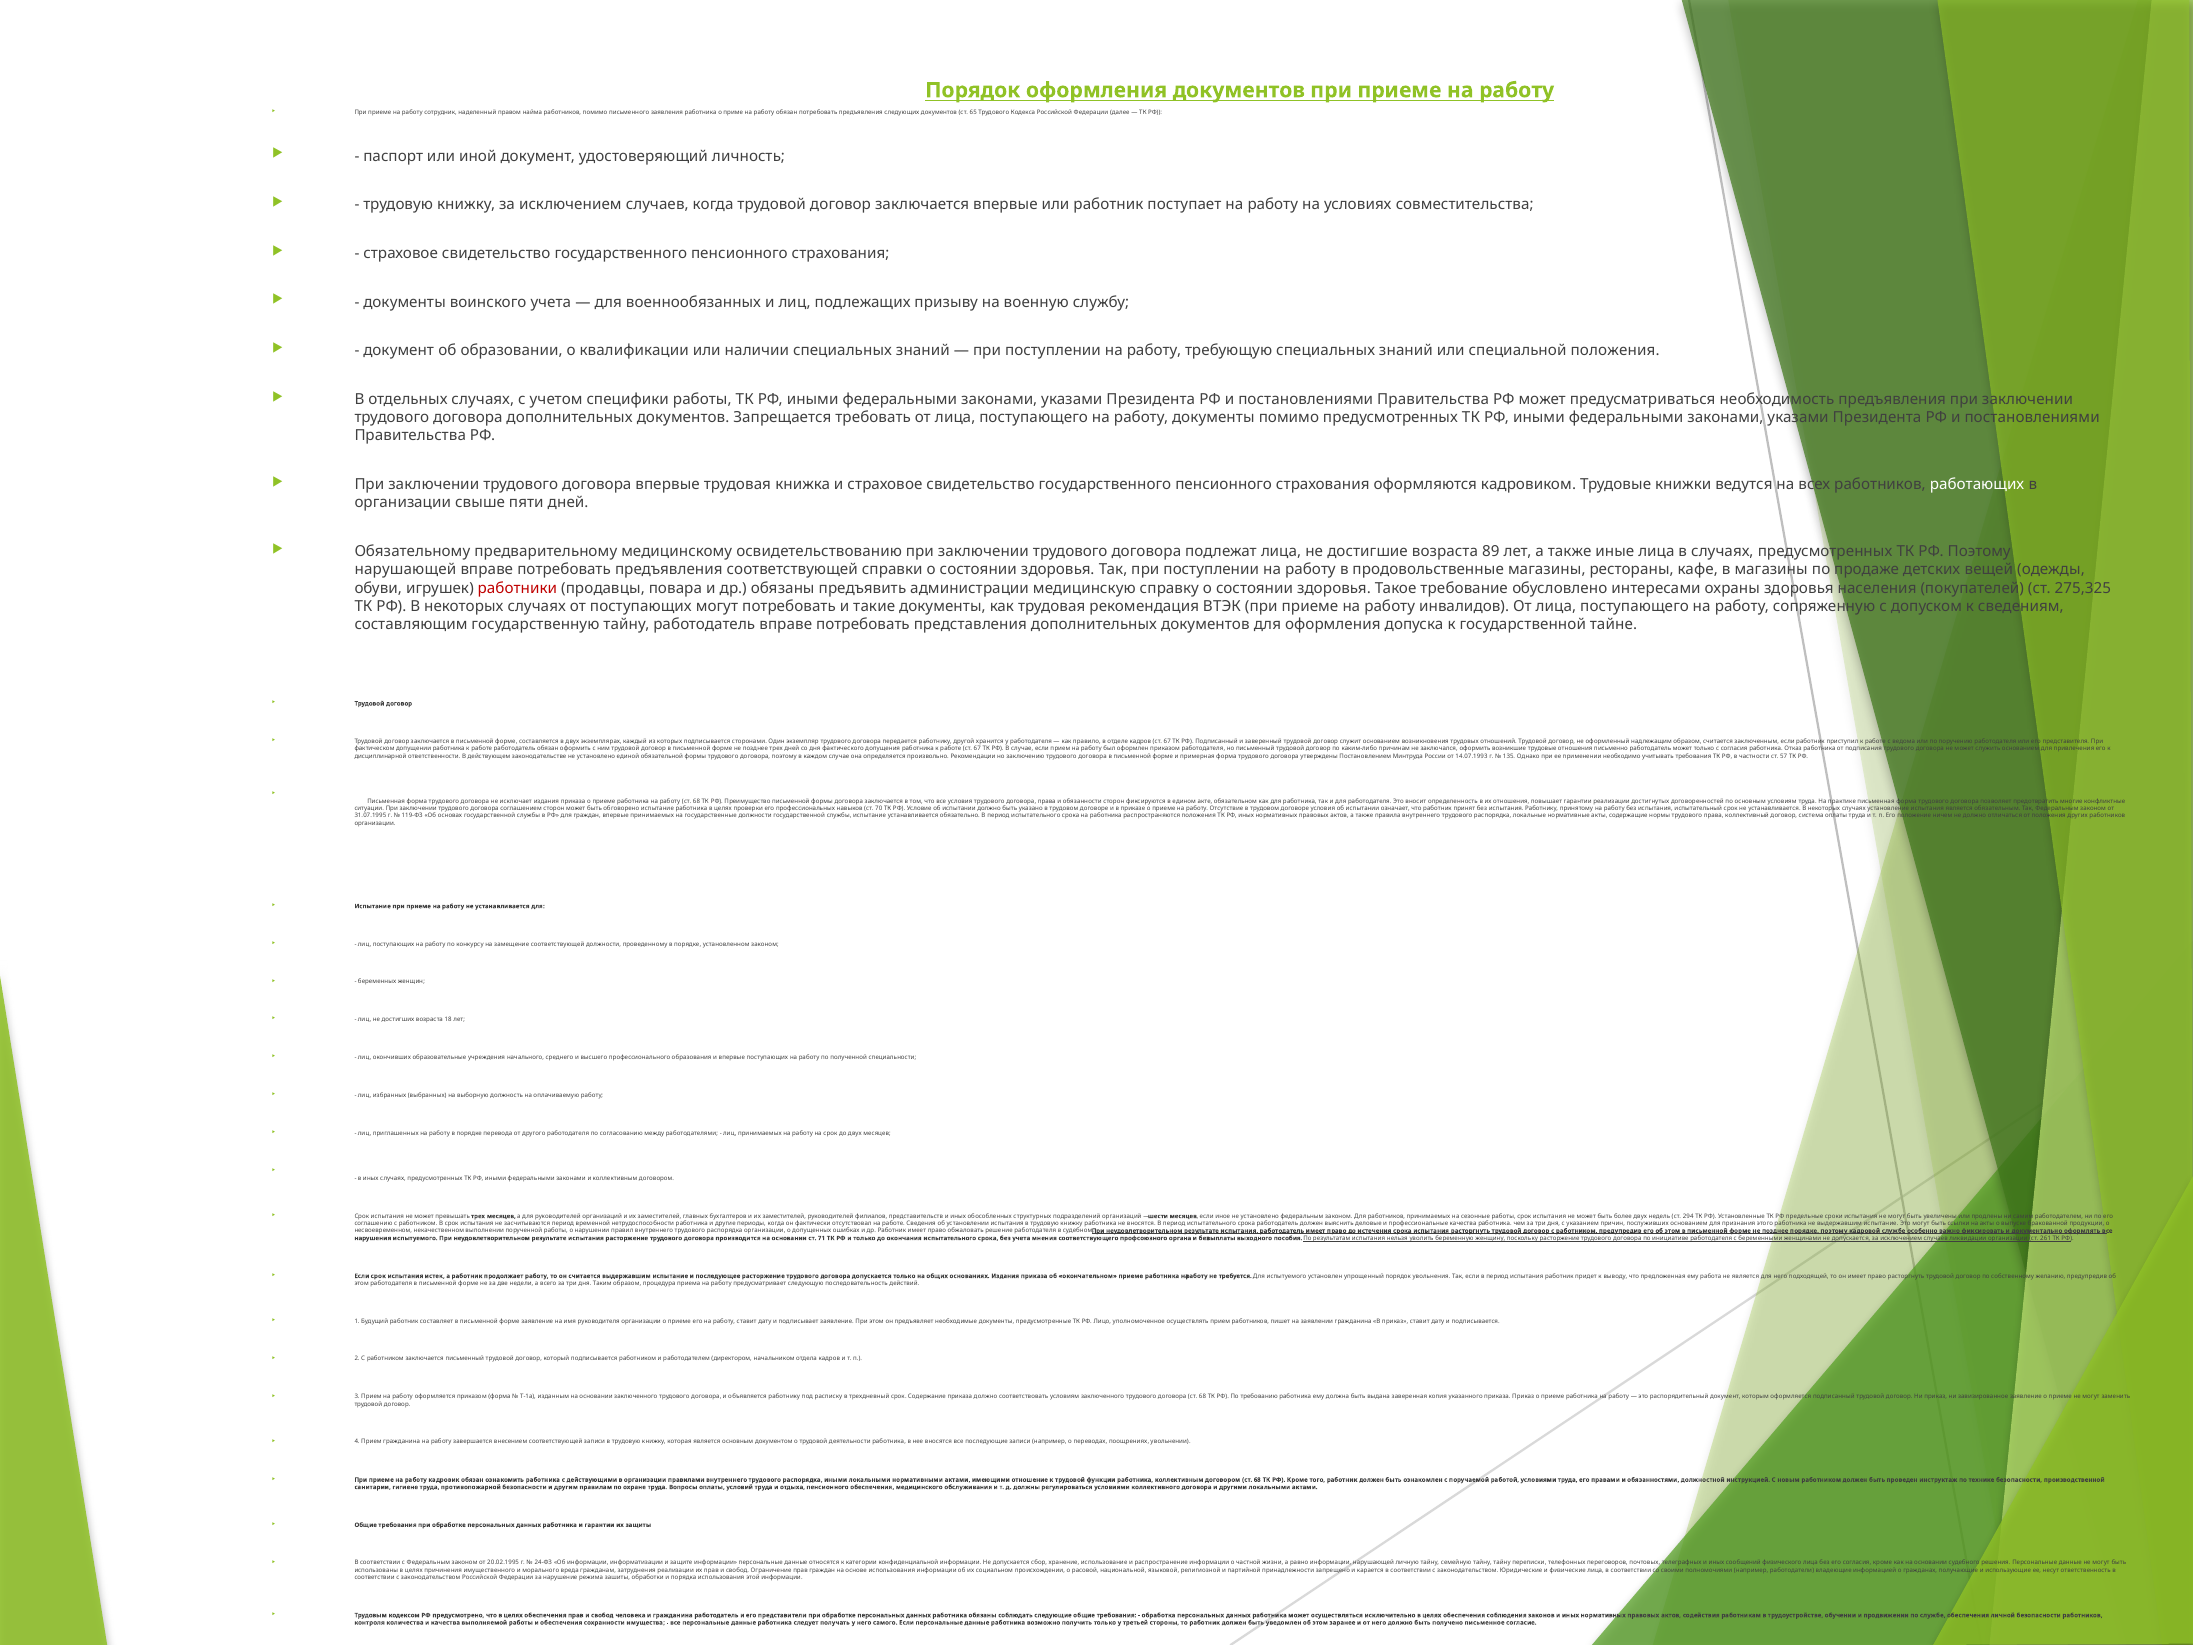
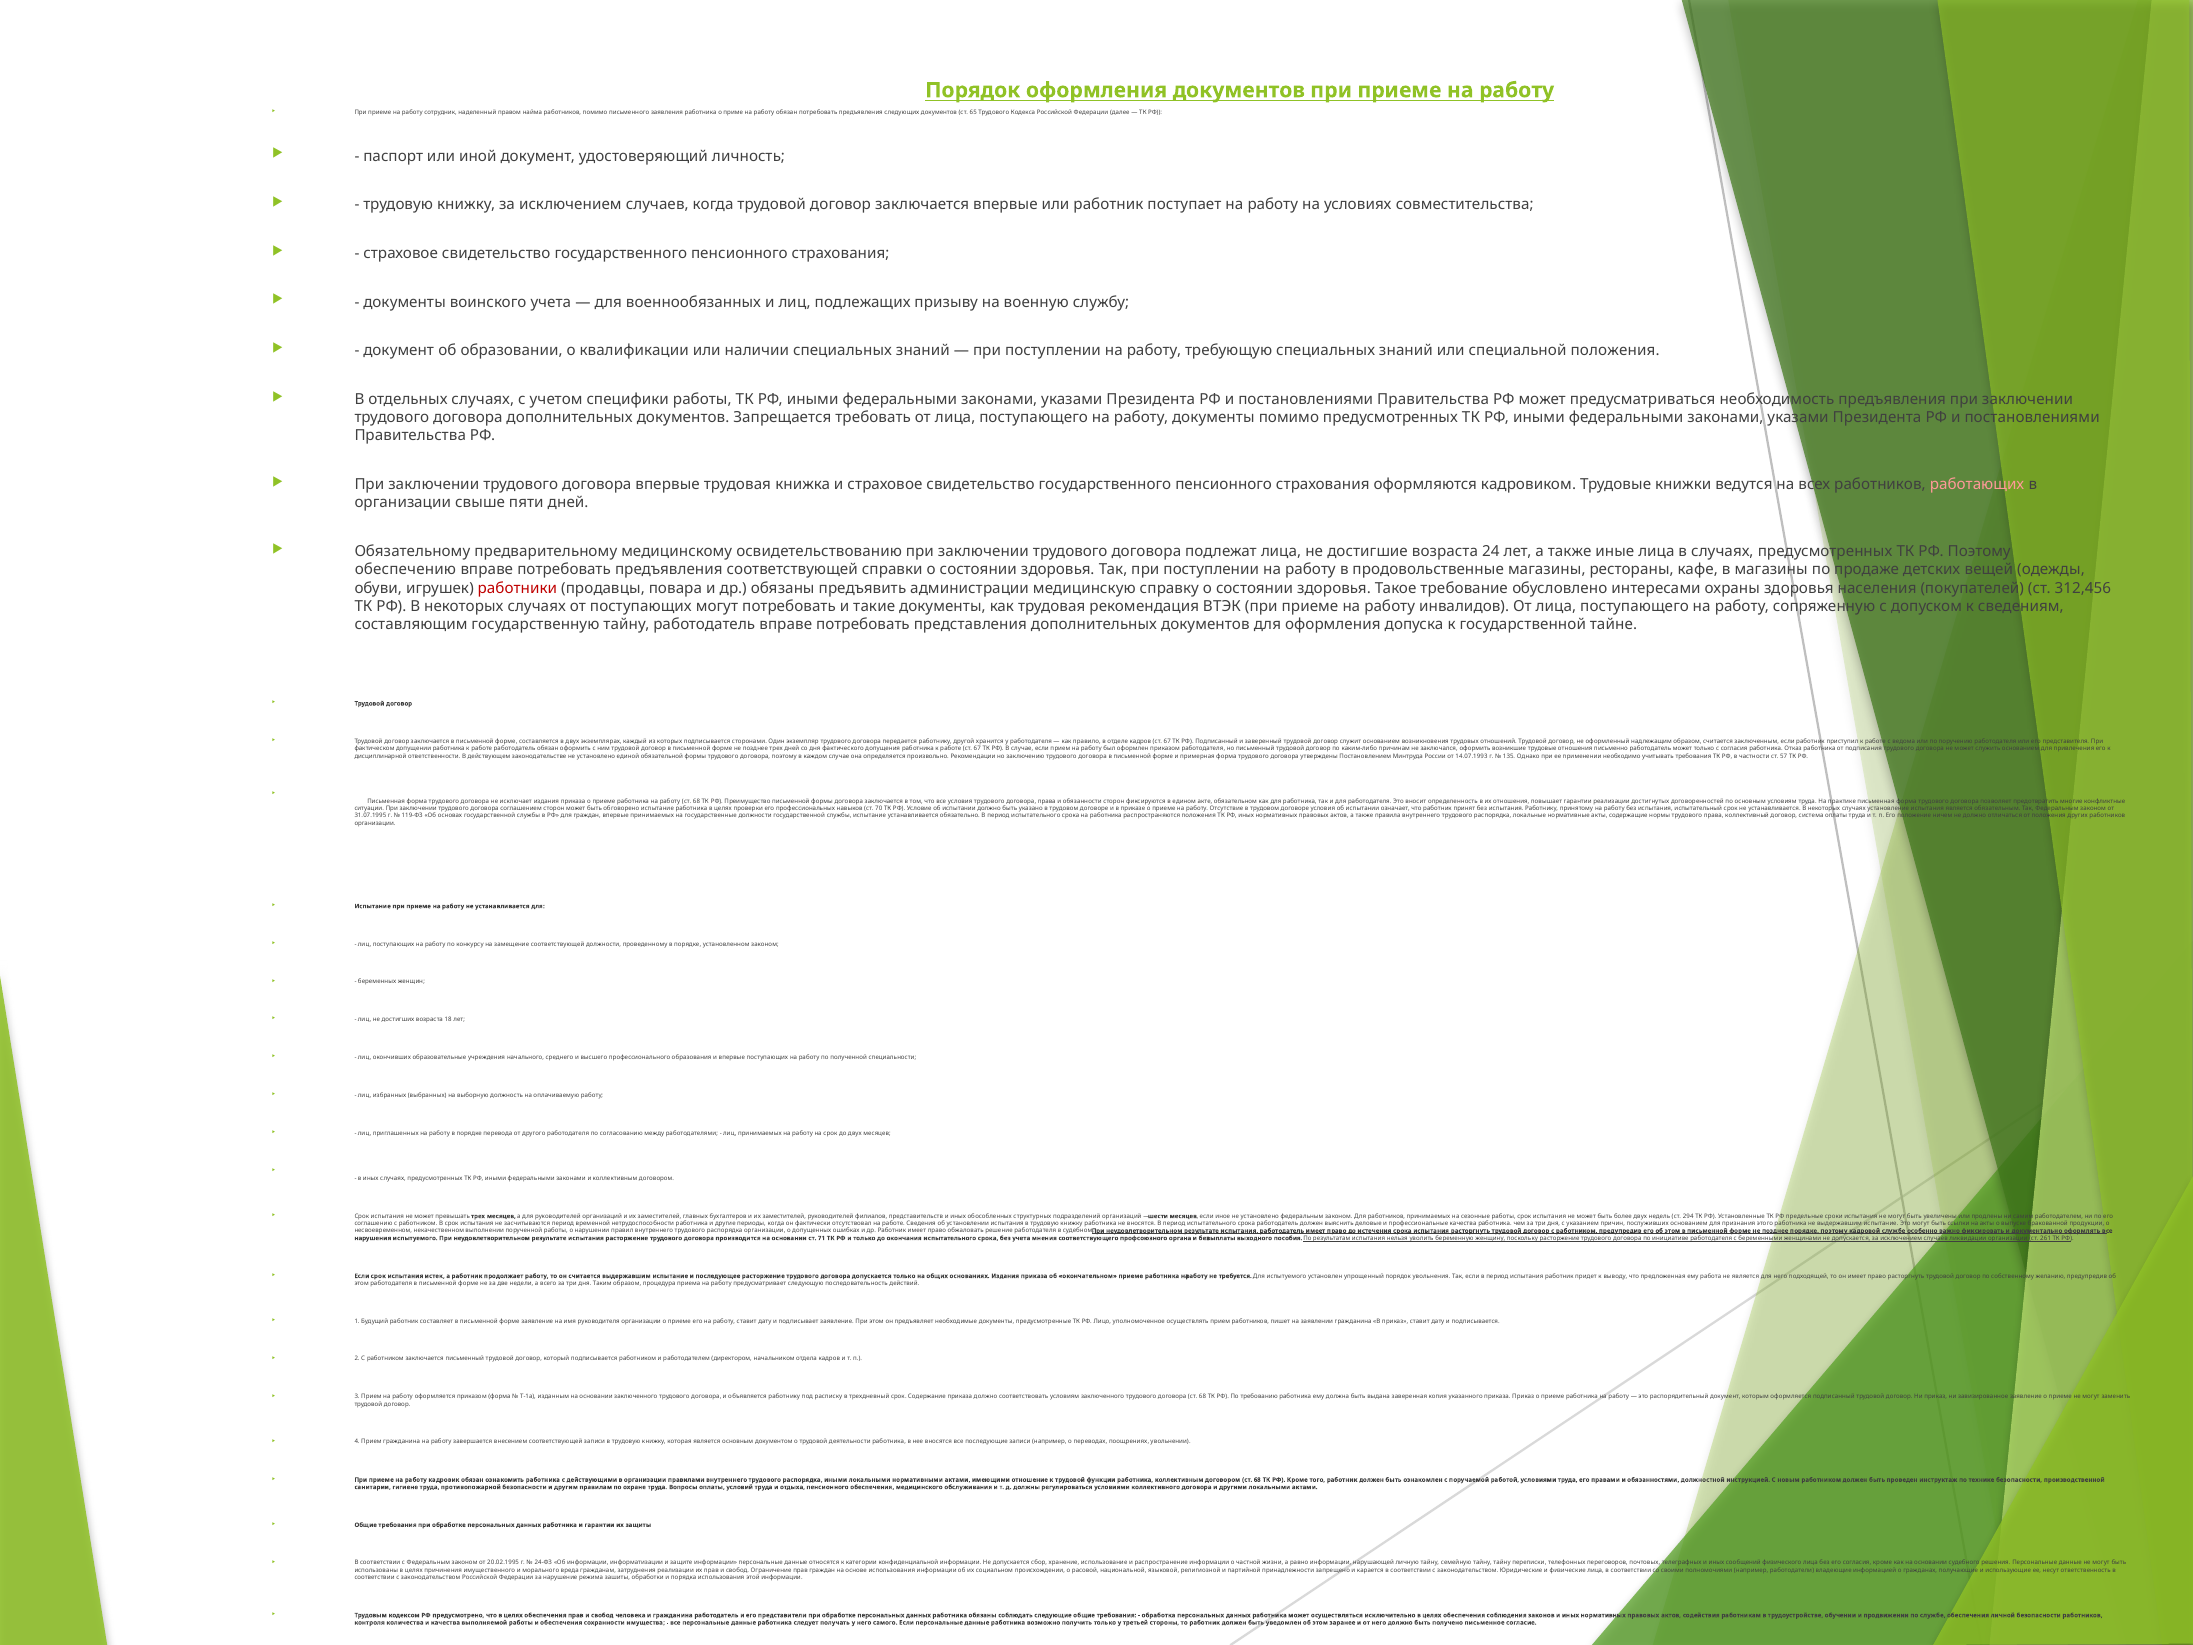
работающих colour: white -> pink (1977, 485)
89: 89 -> 24 (1491, 552)
нарушающей: нарушающей -> обеспечению (405, 570)
275,325: 275,325 -> 312,456 (2083, 588)
